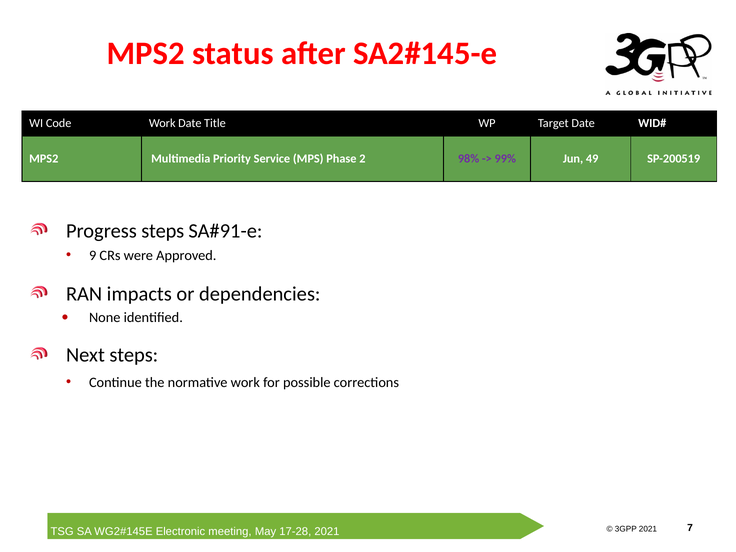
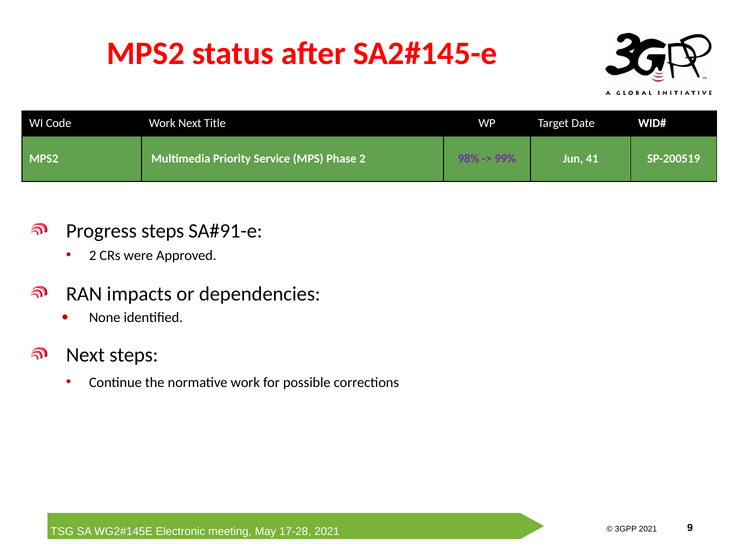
Work Date: Date -> Next (190, 123)
49: 49 -> 41 (592, 159)
9: 9 -> 2 (93, 255)
7: 7 -> 9 (690, 528)
